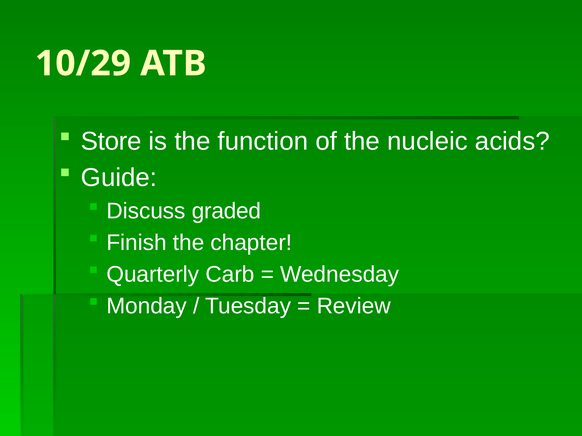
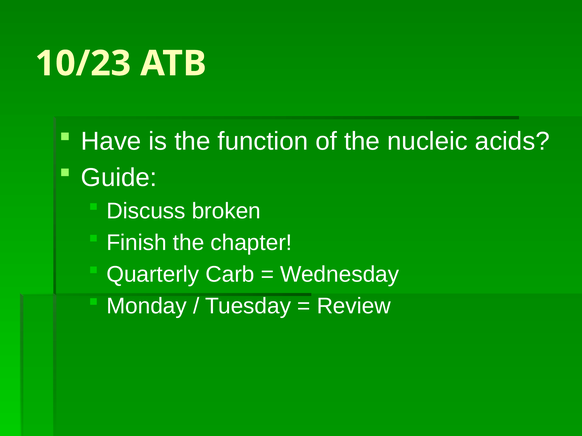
10/29: 10/29 -> 10/23 (83, 64)
Store: Store -> Have (111, 142)
graded: graded -> broken (226, 211)
